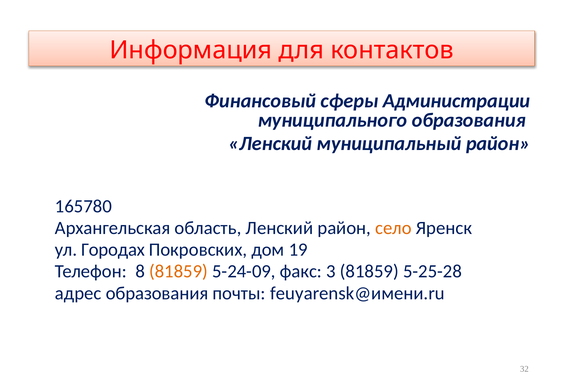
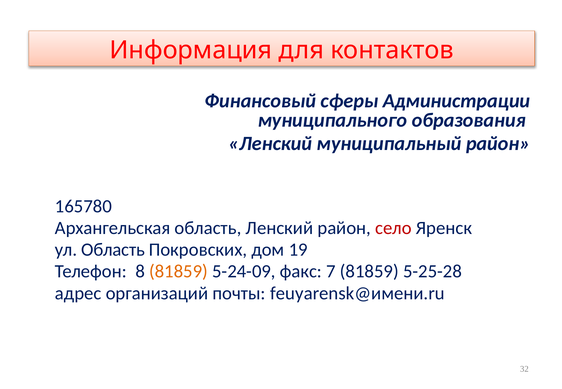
село colour: orange -> red (393, 228)
ул Городах: Городах -> Область (113, 250)
3: 3 -> 7 (331, 271)
адрес образования: образования -> организаций (157, 293)
